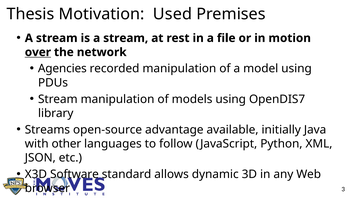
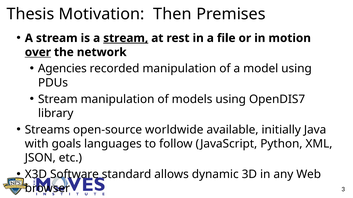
Used: Used -> Then (172, 14)
stream underline: none -> present (126, 38)
advantage: advantage -> worldwide (174, 130)
other: other -> goals (66, 144)
